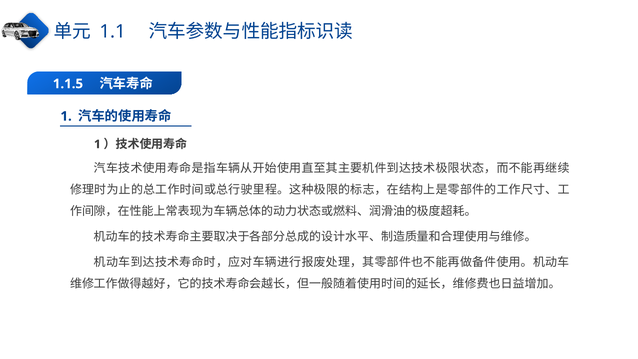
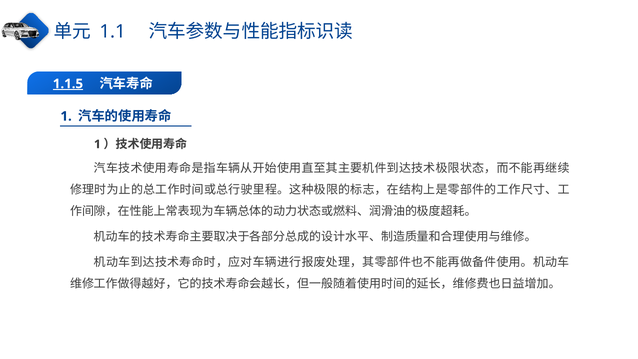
1.1.5 underline: none -> present (68, 84)
